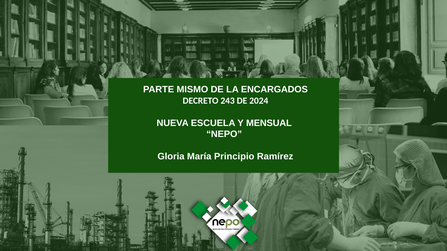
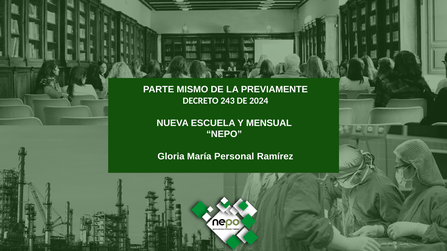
ENCARGADOS: ENCARGADOS -> PREVIAMENTE (274, 90)
Principio: Principio -> Personal (234, 157)
